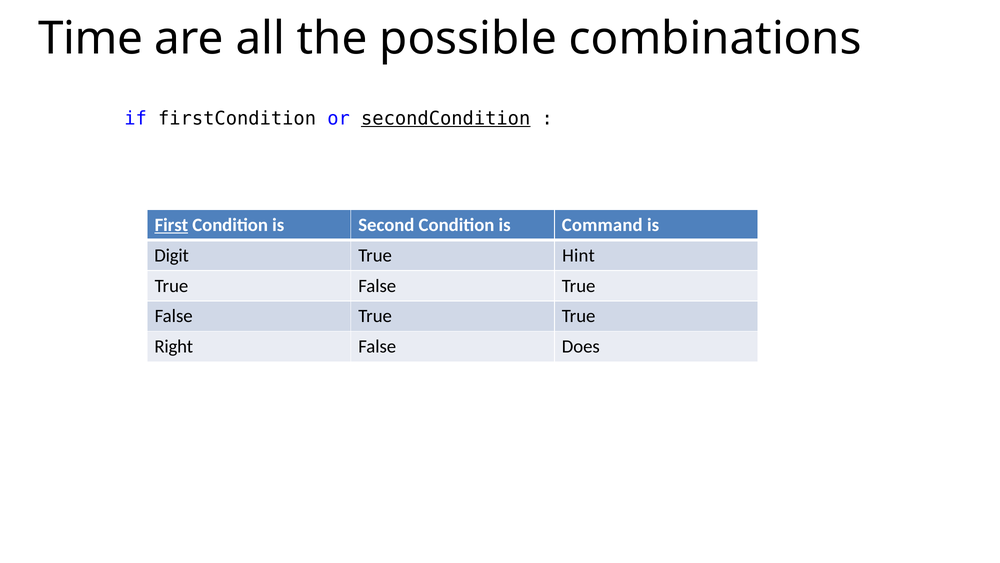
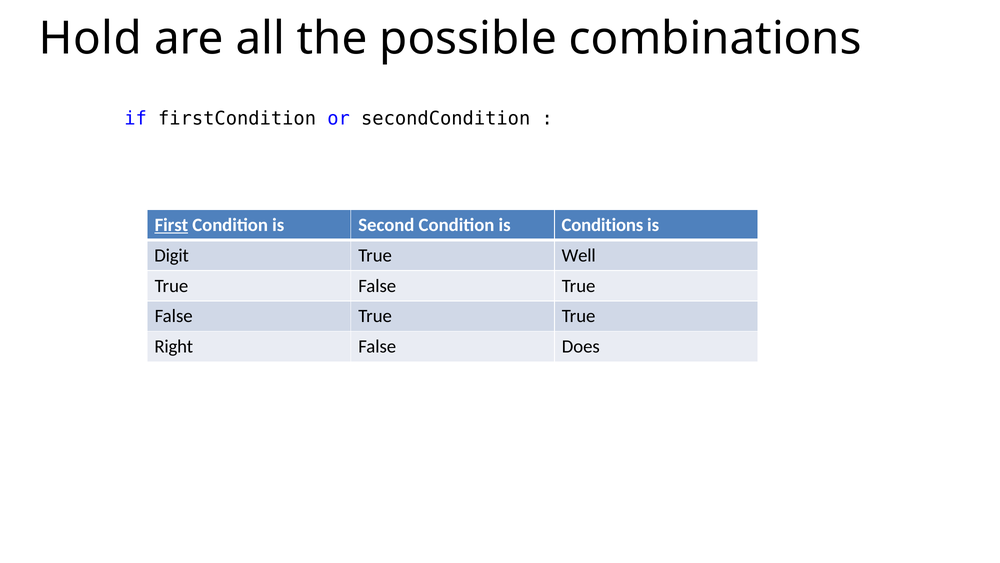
Time: Time -> Hold (90, 39)
secondCondition underline: present -> none (446, 118)
Command: Command -> Conditions (602, 225)
Hint: Hint -> Well (579, 255)
